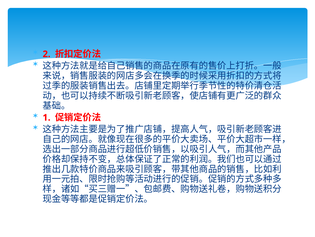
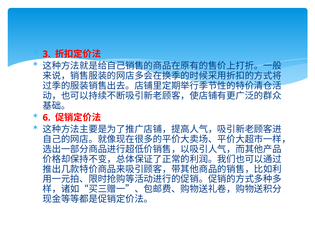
2: 2 -> 3 (47, 54)
1: 1 -> 6 (47, 117)
